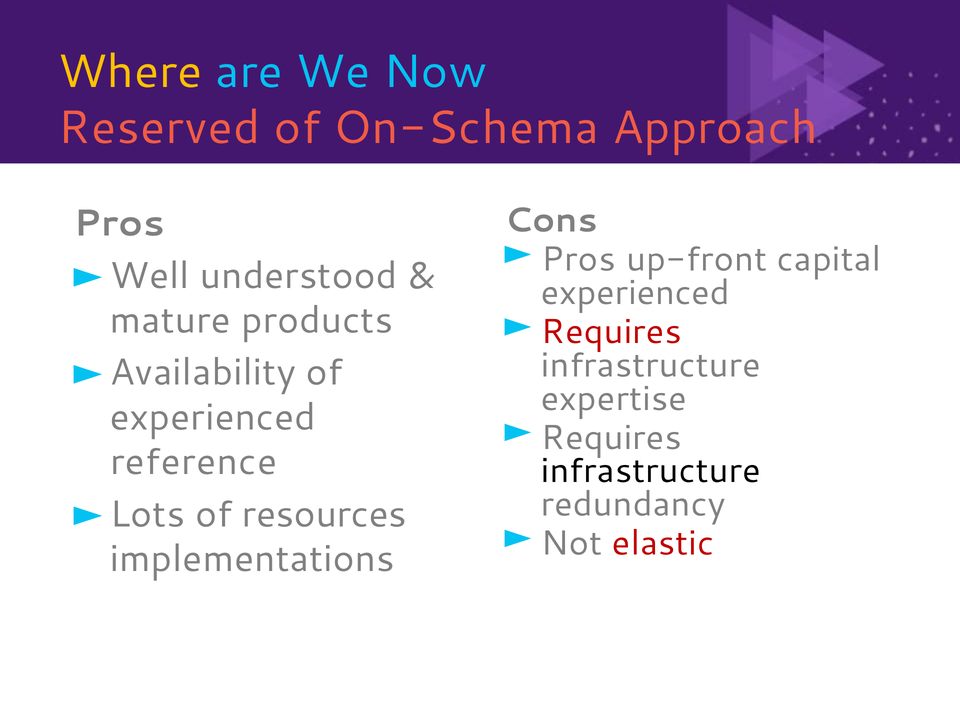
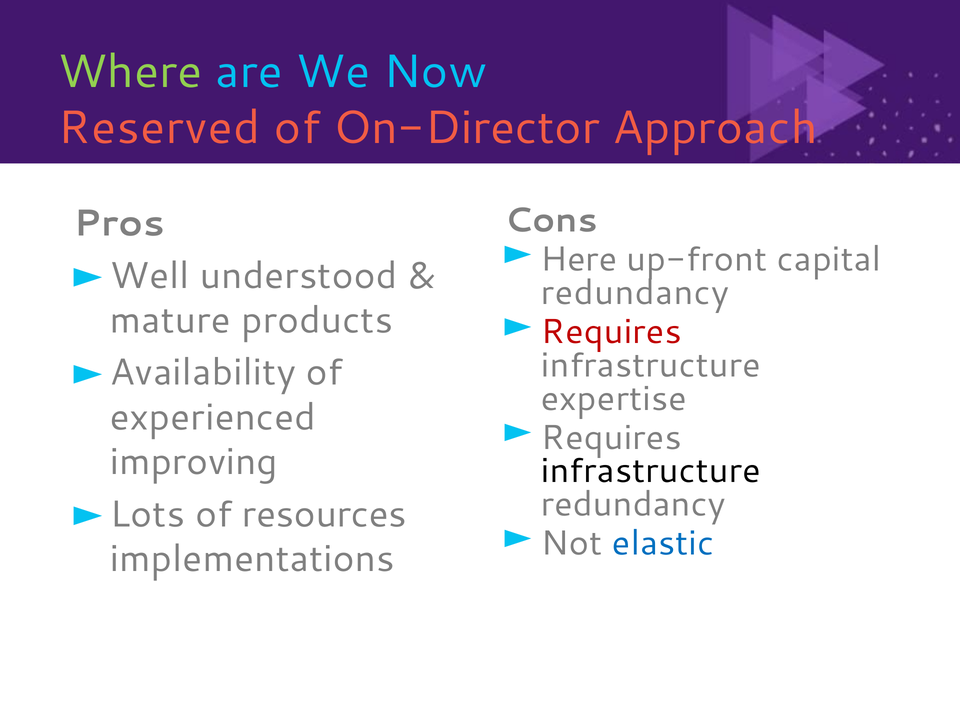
Where colour: yellow -> light green (130, 72)
On-Schema: On-Schema -> On-Director (466, 128)
Pros: Pros -> Here (579, 260)
experienced: experienced -> redundancy (635, 293)
reference: reference -> improving (194, 462)
elastic colour: red -> blue (663, 544)
